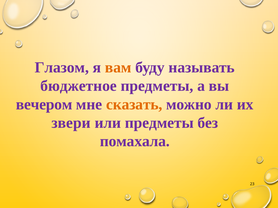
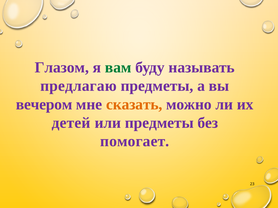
вам colour: orange -> green (118, 68)
бюджетное: бюджетное -> предлагаю (78, 86)
звери: звери -> детей (71, 123)
помахала: помахала -> помогает (135, 142)
